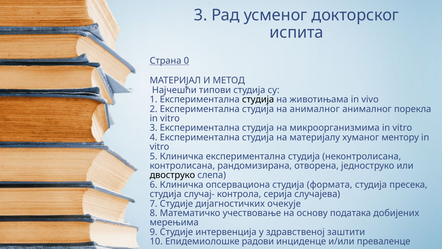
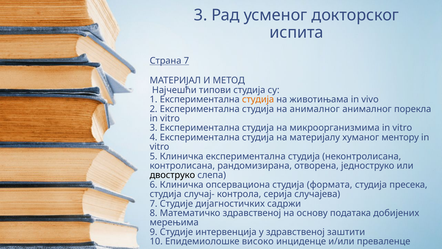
Страна 0: 0 -> 7 (186, 61)
студија colour: black -> orange (258, 99)
очекује: очекује -> садржи (284, 203)
Математичко учествовање: учествовање -> здравственој (252, 213)
радови: радови -> високо (258, 241)
